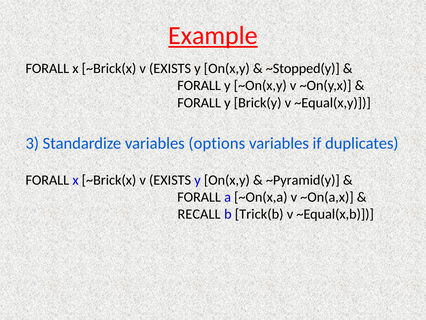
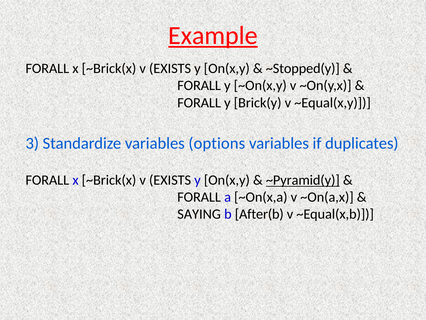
~Pyramid(y underline: none -> present (303, 180)
RECALL: RECALL -> SAYING (199, 214)
Trick(b: Trick(b -> After(b (259, 214)
